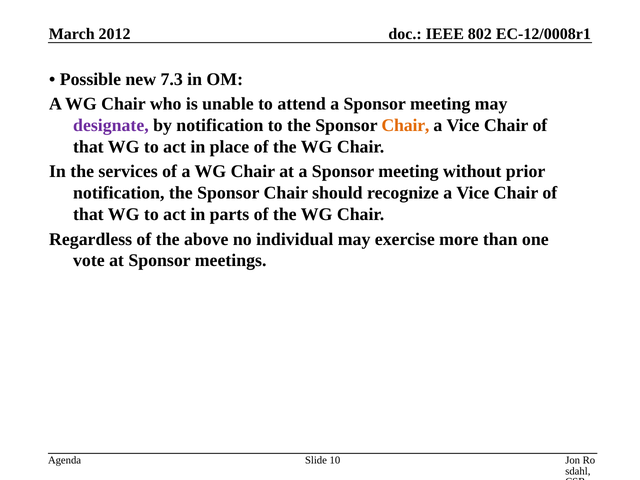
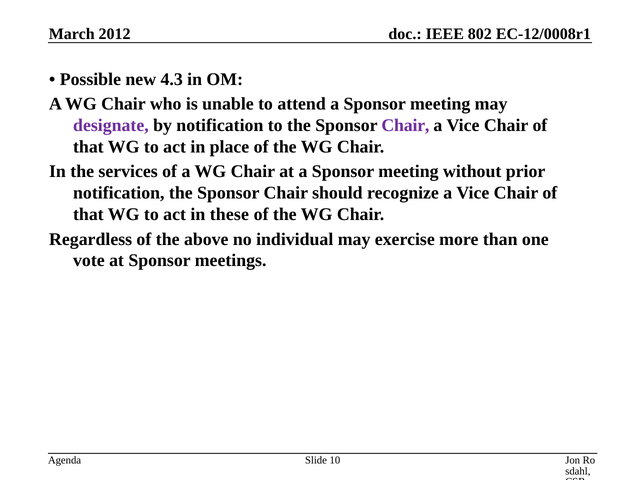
7.3: 7.3 -> 4.3 (172, 79)
Chair colour: orange -> purple (405, 125)
parts: parts -> these (229, 214)
